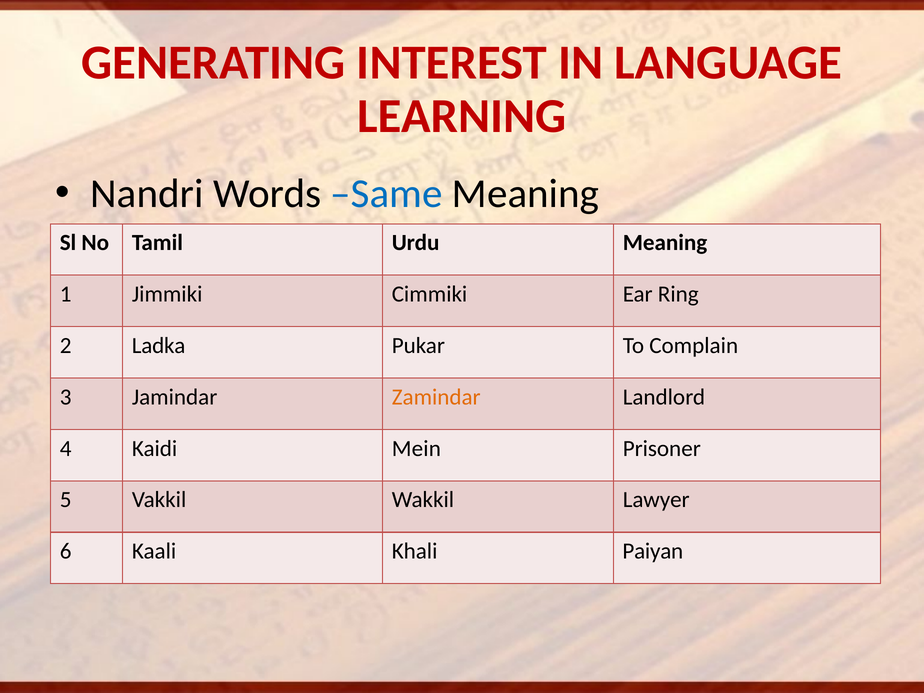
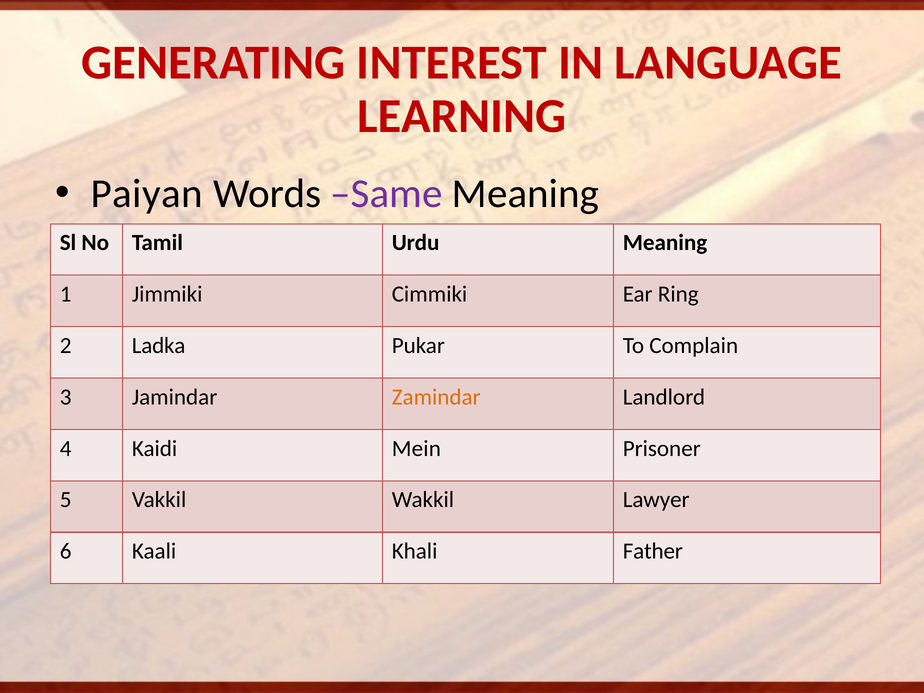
Nandri: Nandri -> Paiyan (147, 194)
Same colour: blue -> purple (387, 194)
Paiyan: Paiyan -> Father (653, 551)
